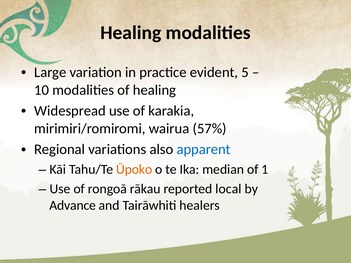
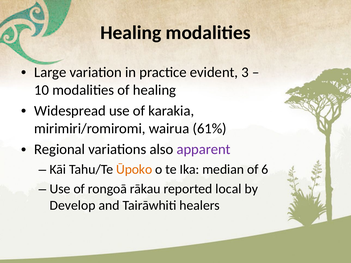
5: 5 -> 3 (245, 72)
57%: 57% -> 61% (210, 129)
apparent colour: blue -> purple (204, 150)
1: 1 -> 6 (265, 170)
Advance: Advance -> Develop (73, 206)
